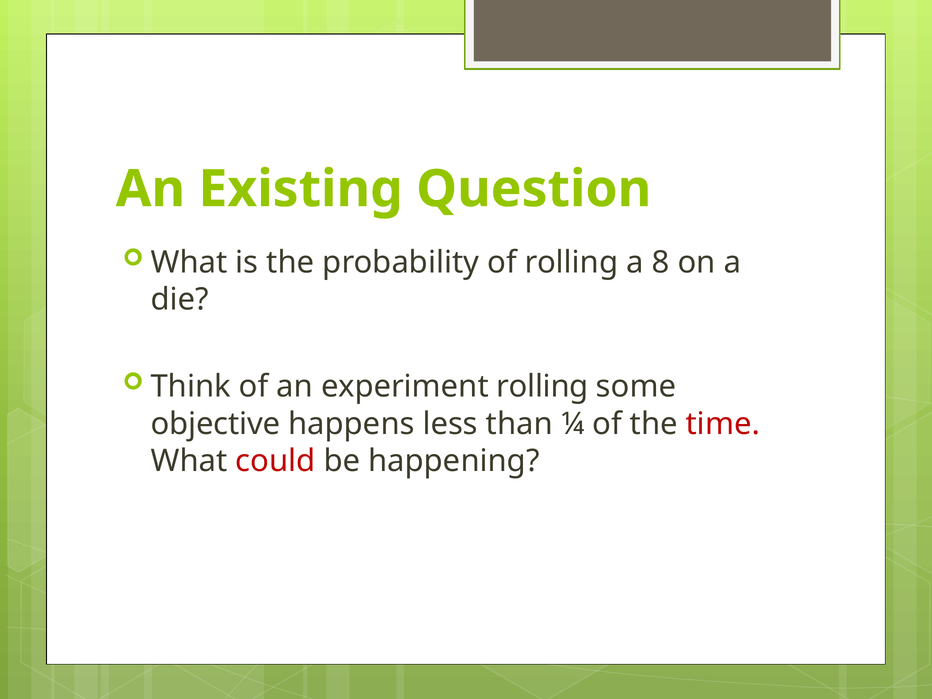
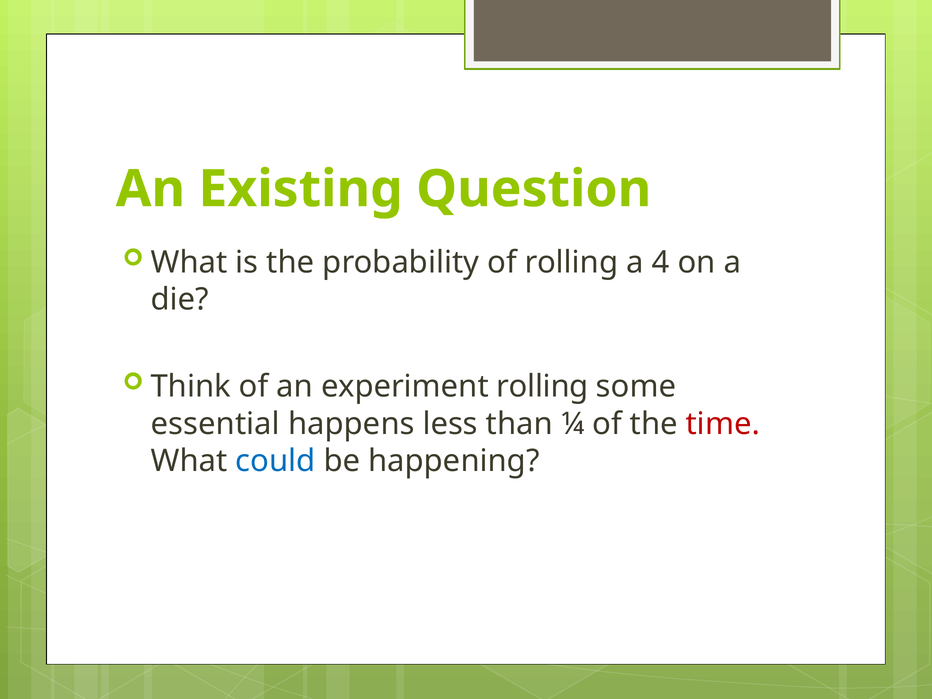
8: 8 -> 4 (661, 262)
objective: objective -> essential (215, 424)
could colour: red -> blue (275, 461)
